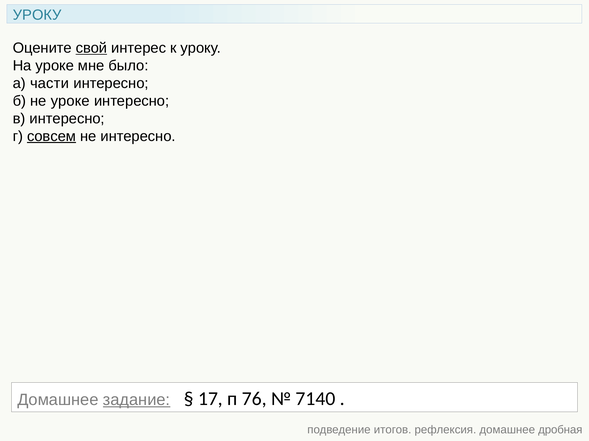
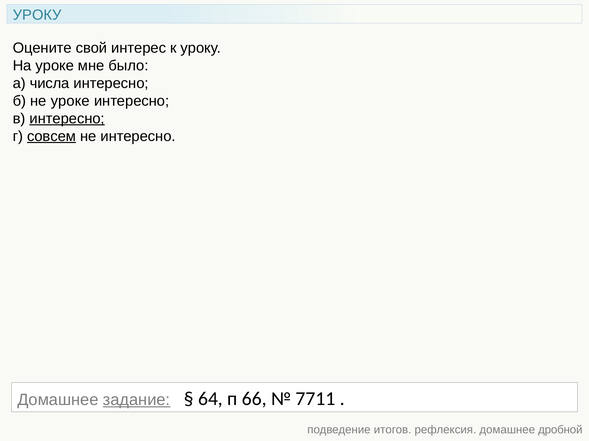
свой underline: present -> none (91, 48)
части: части -> числа (50, 83)
интересно underline: none -> present (67, 119)
17: 17 -> 64 (210, 399)
76: 76 -> 66 (254, 399)
7140: 7140 -> 7711 (316, 399)
дробная: дробная -> дробной (560, 430)
